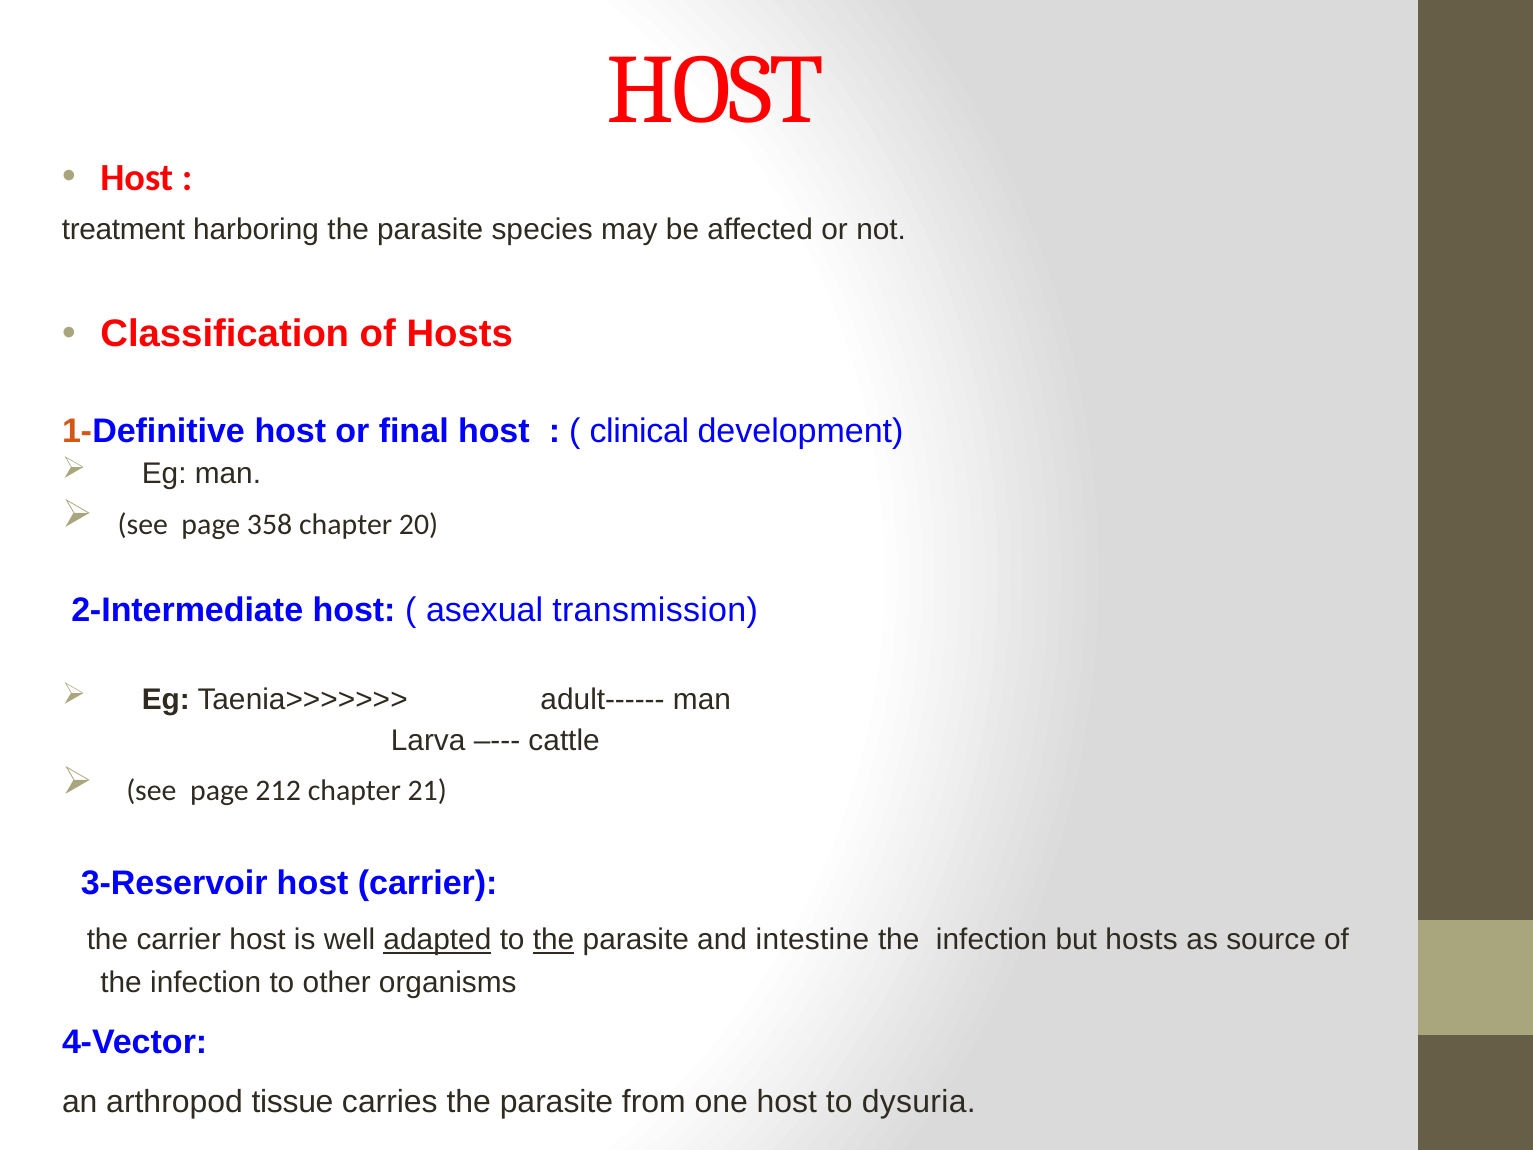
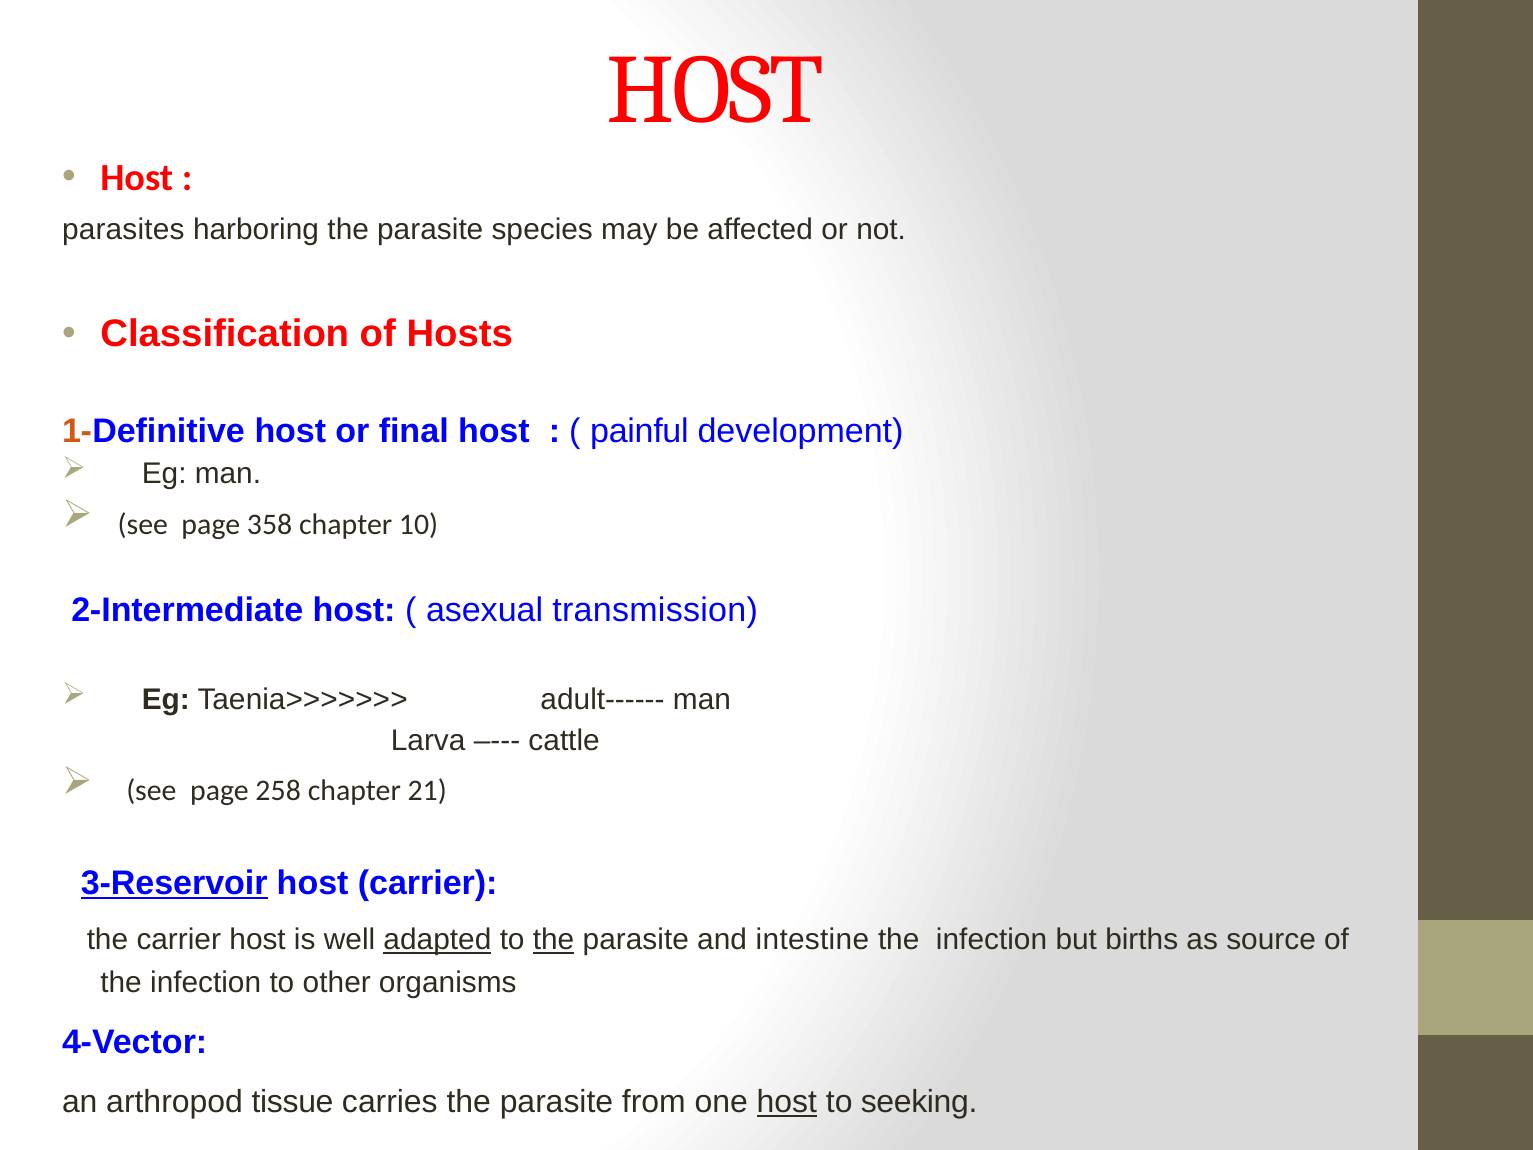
treatment: treatment -> parasites (123, 230)
clinical: clinical -> painful (639, 431)
20: 20 -> 10 (419, 524)
212: 212 -> 258 (278, 791)
3-Reservoir underline: none -> present (174, 883)
but hosts: hosts -> births (1142, 940)
host underline: none -> present (787, 1102)
dysuria: dysuria -> seeking (919, 1102)
